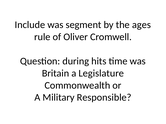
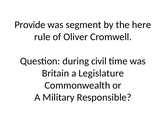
Include: Include -> Provide (30, 25)
ages: ages -> here (141, 25)
hits: hits -> civil (99, 61)
